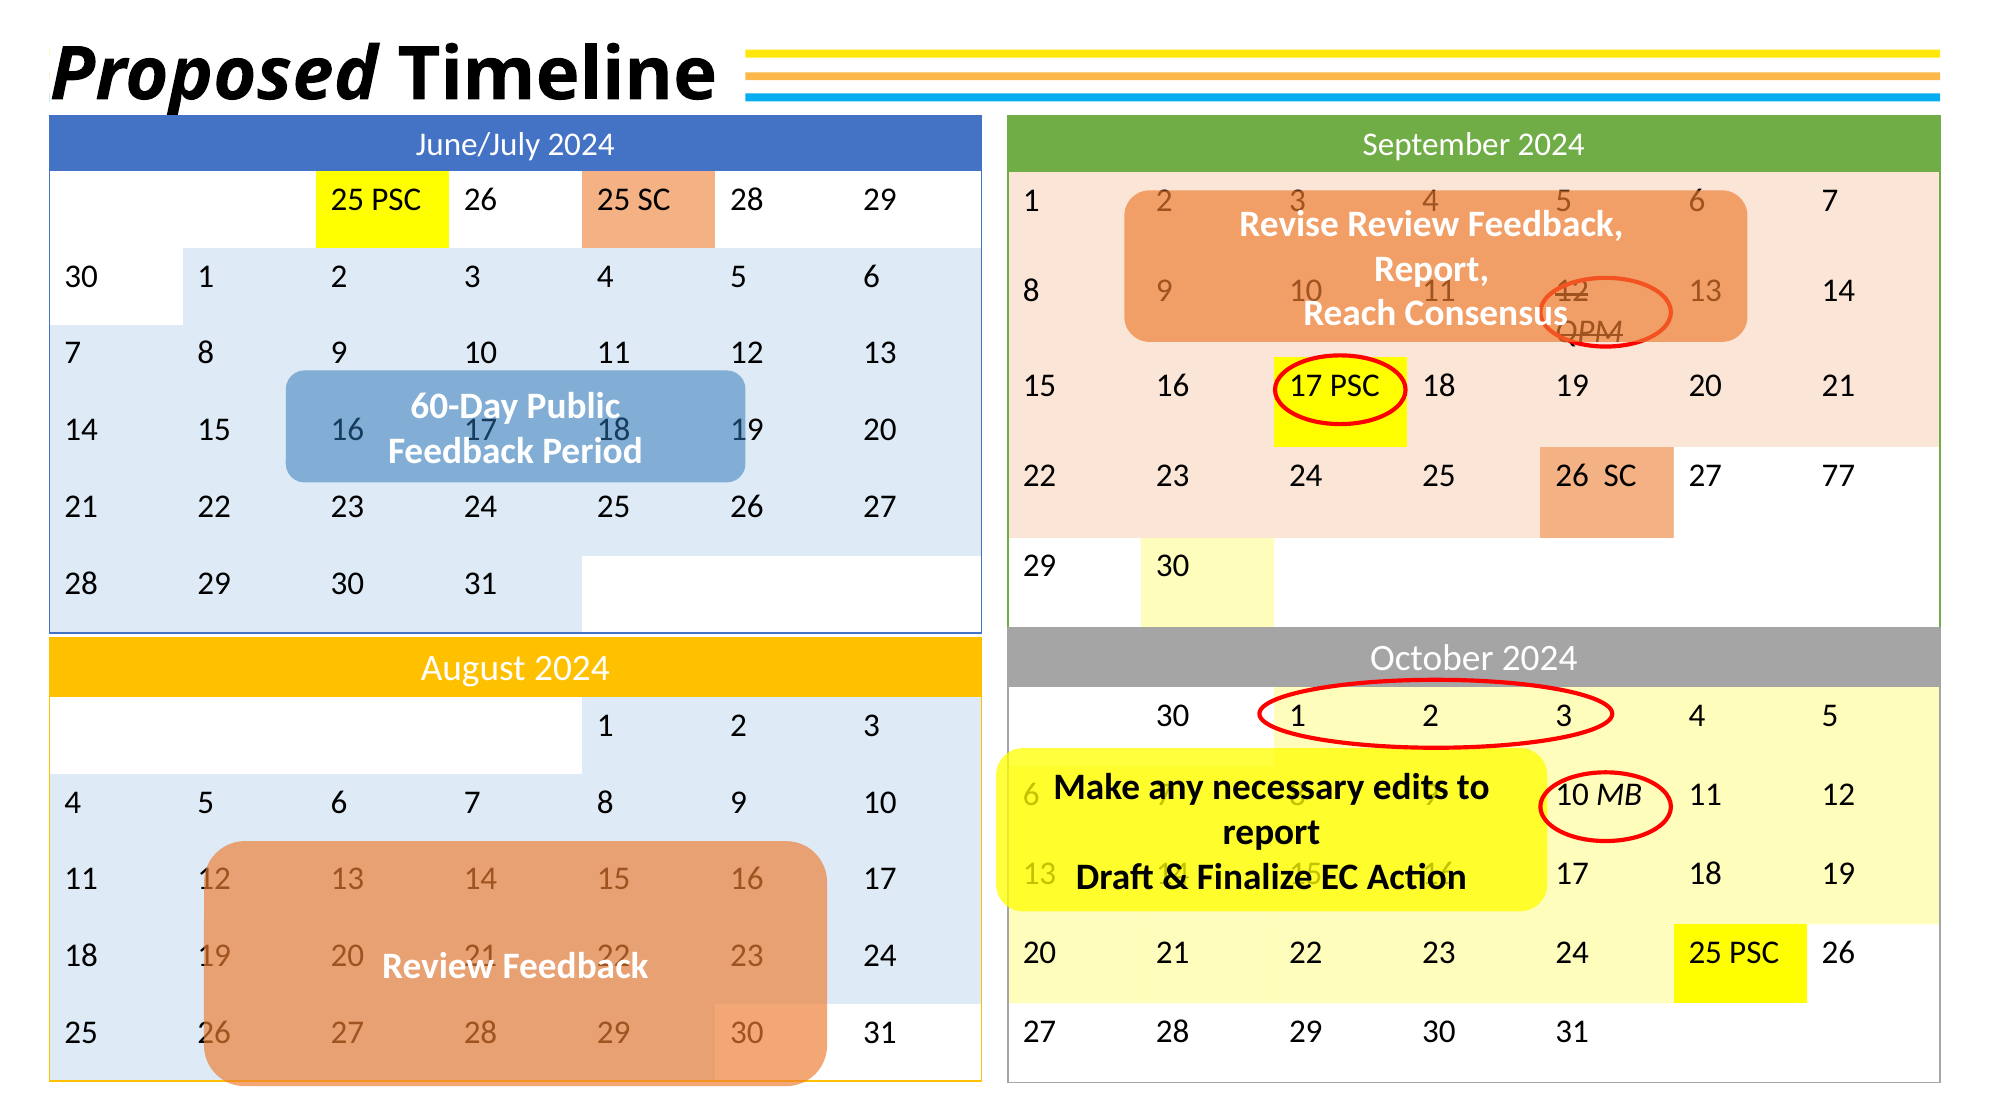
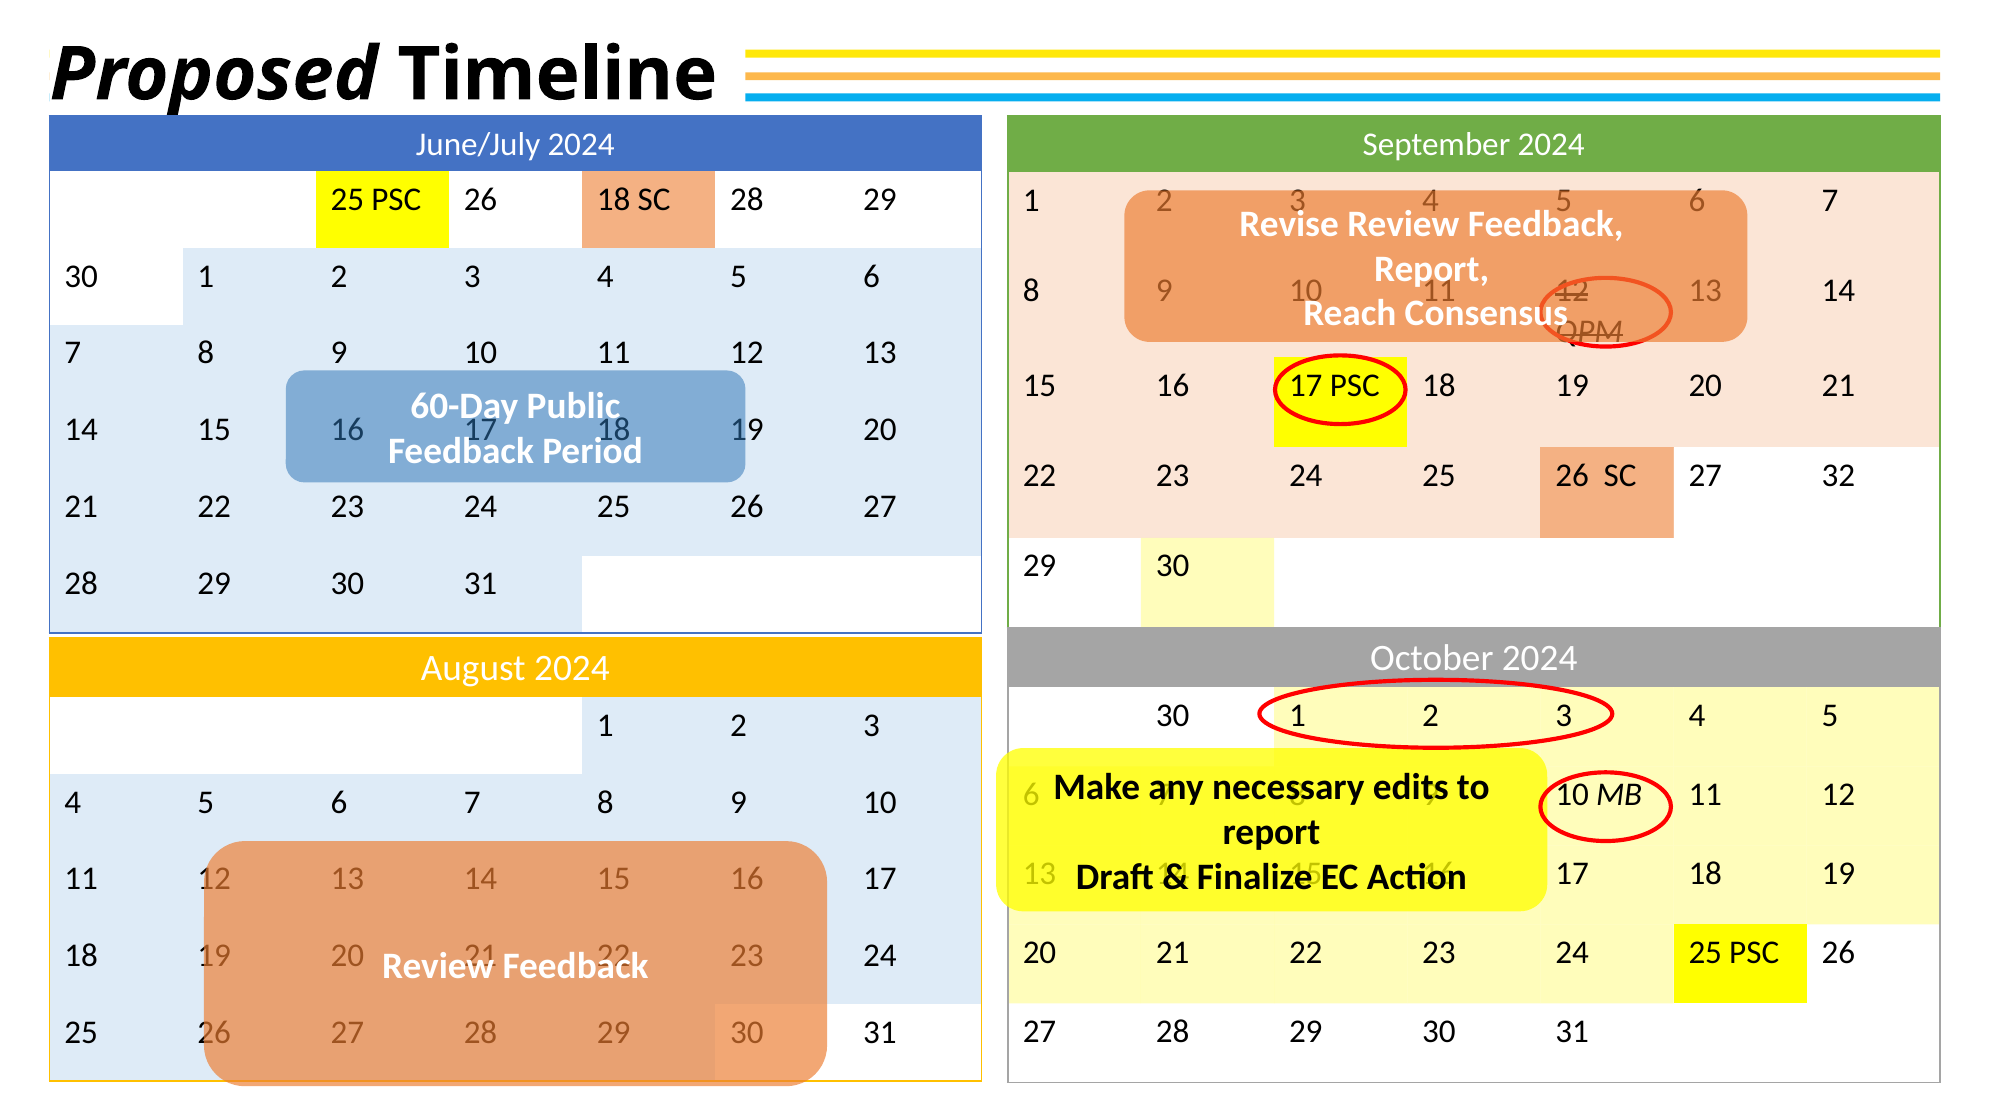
26 25: 25 -> 18 (614, 199)
77: 77 -> 32 (1838, 476)
